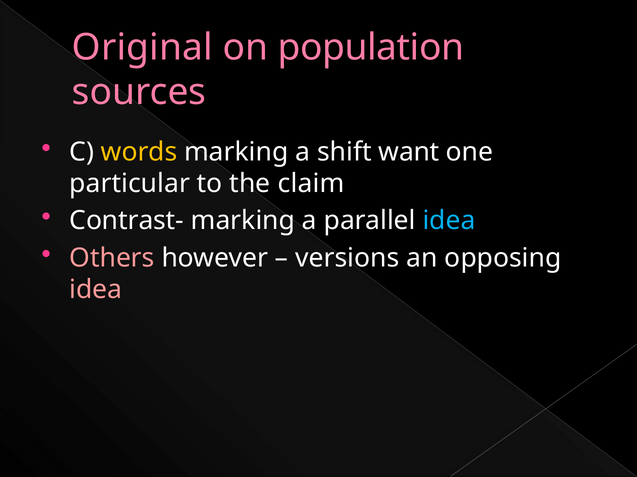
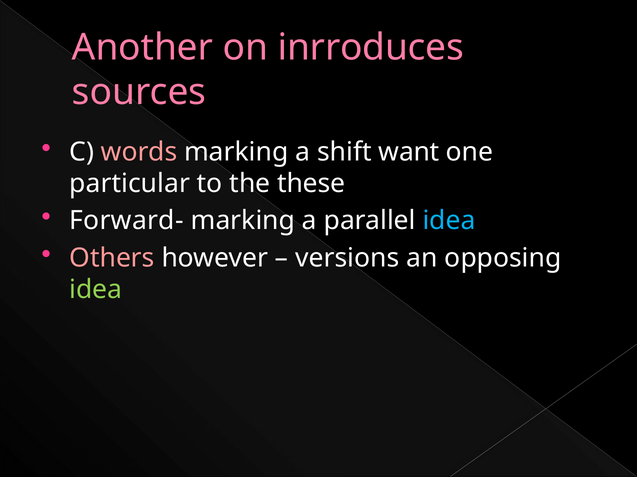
Original: Original -> Another (143, 48)
population: population -> inrroduces (371, 48)
words colour: yellow -> pink (139, 152)
claim: claim -> these (311, 184)
Contrast-: Contrast- -> Forward- (126, 221)
idea colour: pink -> light green (96, 290)
